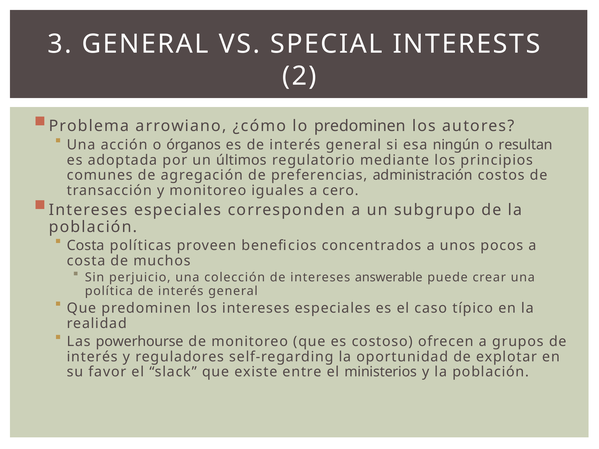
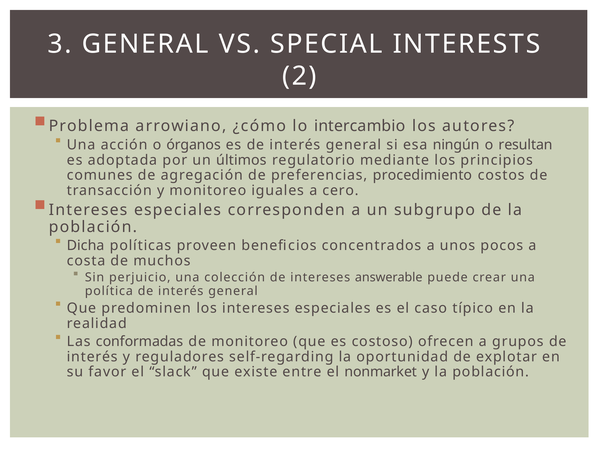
lo predominen: predominen -> intercambio (360, 126)
administración: administración -> procedimiento (423, 175)
Costa: Costa -> Dicha (86, 246)
powerhourse: powerhourse -> conformadas (140, 342)
ministerios: ministerios -> nonmarket (381, 372)
